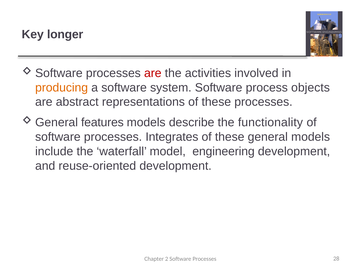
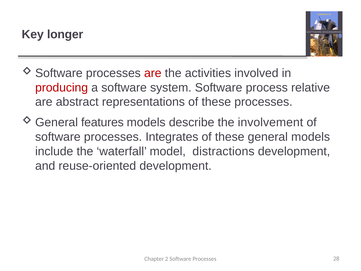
producing colour: orange -> red (62, 87)
objects: objects -> relative (311, 87)
functionality: functionality -> involvement (270, 122)
engineering: engineering -> distractions (223, 151)
